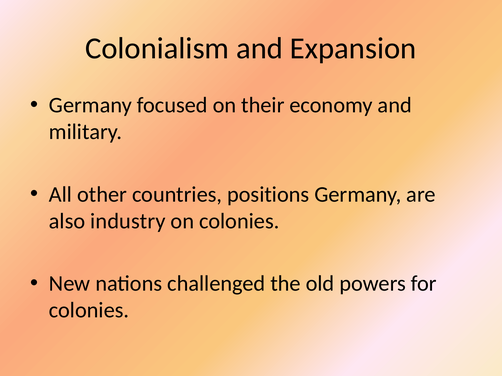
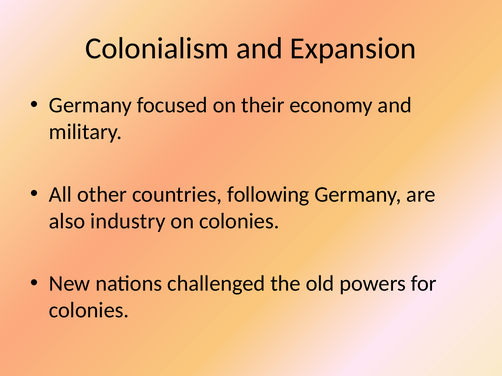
positions: positions -> following (268, 195)
